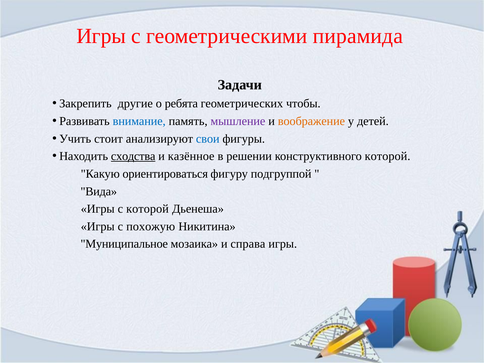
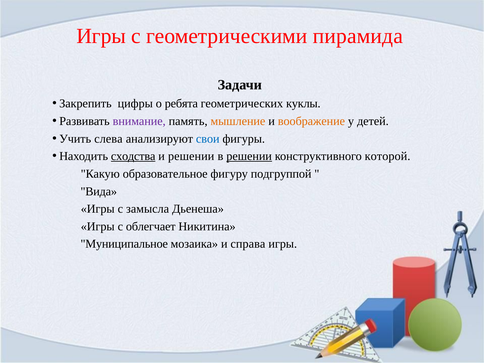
другие: другие -> цифры (135, 104)
чтобы: чтобы -> куклы (303, 104)
внимание colour: blue -> purple (139, 121)
мышление colour: purple -> orange (238, 121)
стоит: стоит -> слева (108, 139)
и казённое: казённое -> решении (191, 156)
решении underline: none -> present (249, 156)
ориентироваться: ориентироваться -> образовательное (165, 174)
с которой: которой -> замысла (148, 209)
похожую: похожую -> облегчает (151, 226)
